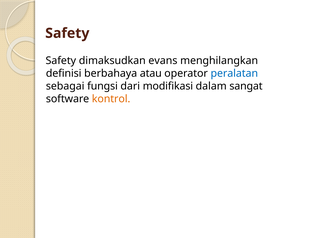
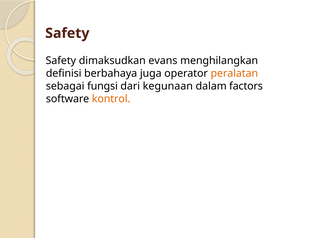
atau: atau -> juga (151, 73)
peralatan colour: blue -> orange (234, 73)
modifikasi: modifikasi -> kegunaan (168, 86)
sangat: sangat -> factors (246, 86)
